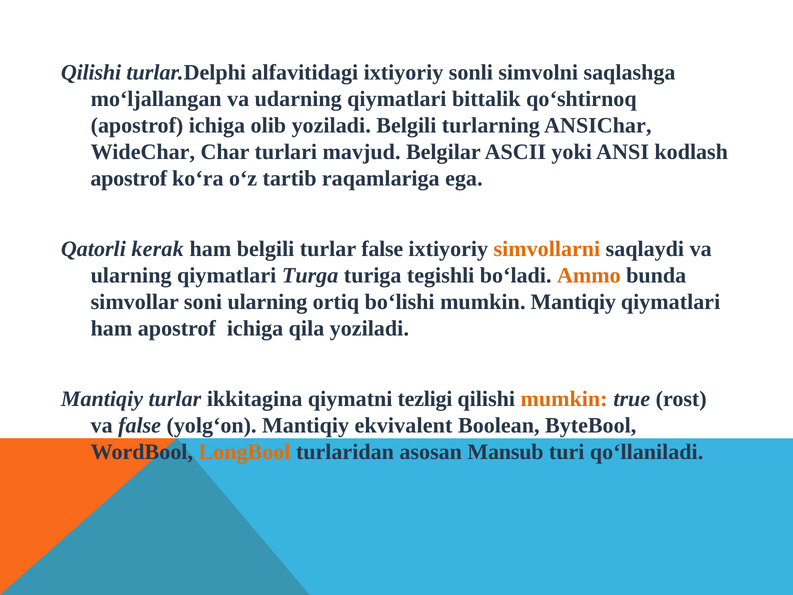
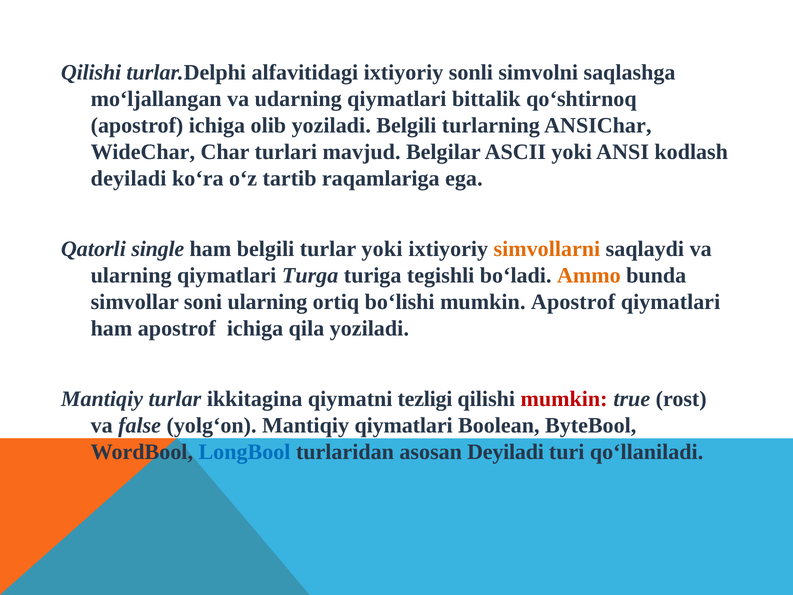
apostrof: apostrof -> deyiladi (129, 178)
kerak: kerak -> single (158, 249)
turlar false: false -> yoki (382, 249)
mumkin Mantiqiy: Mantiqiy -> Apostrof (573, 302)
mumkin colour: orange -> red (564, 399)
Mantiqiy ekvivalent: ekvivalent -> qiymatlari (404, 425)
LongBool colour: orange -> blue (244, 452)
asosan Mansub: Mansub -> Deyiladi (506, 452)
